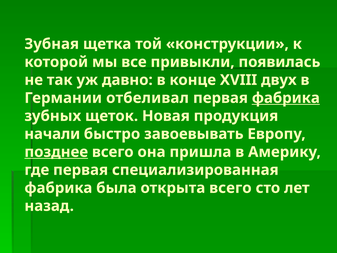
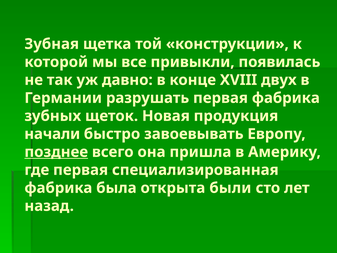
отбеливал: отбеливал -> разрушать (148, 98)
фабрика underline: present -> none (286, 98)
открыта всего: всего -> были (230, 188)
